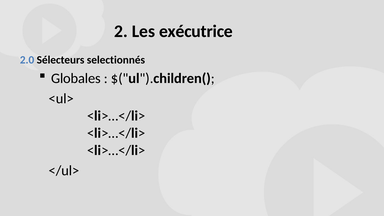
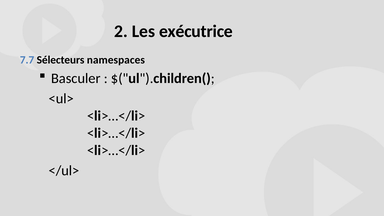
2.0: 2.0 -> 7.7 (27, 60)
selectionnés: selectionnés -> namespaces (116, 60)
Globales: Globales -> Basculer (76, 78)
